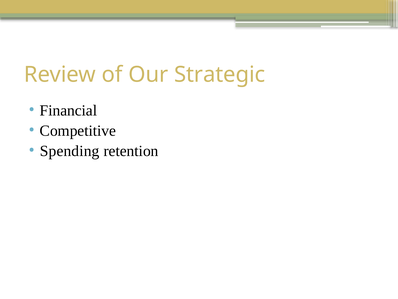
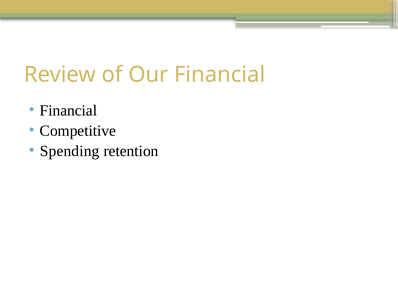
Our Strategic: Strategic -> Financial (220, 74)
